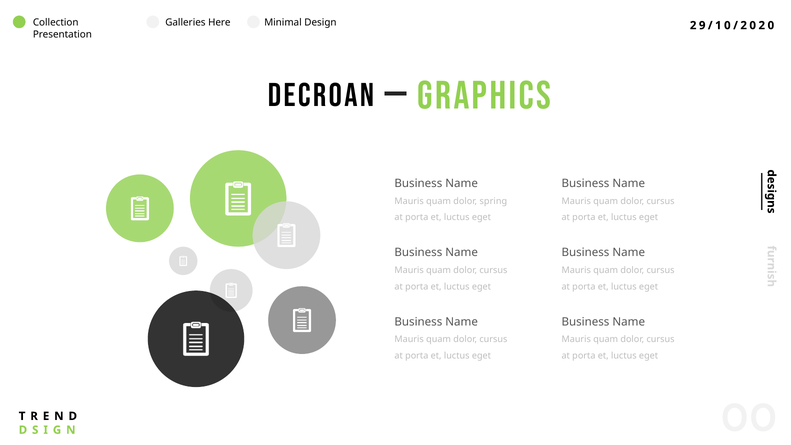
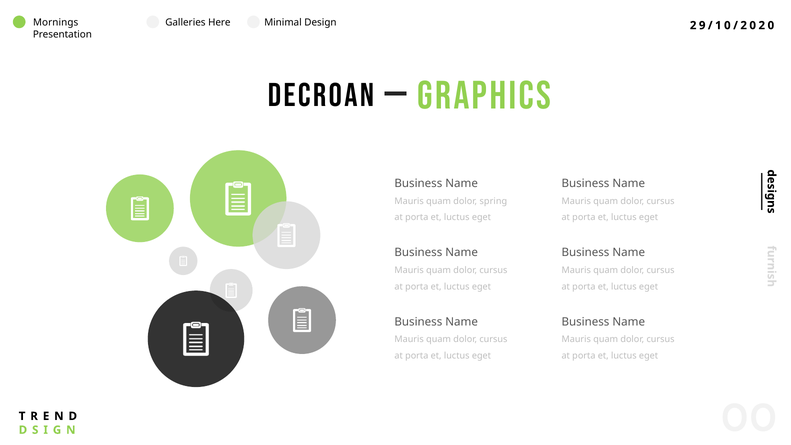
Collection: Collection -> Mornings (56, 23)
